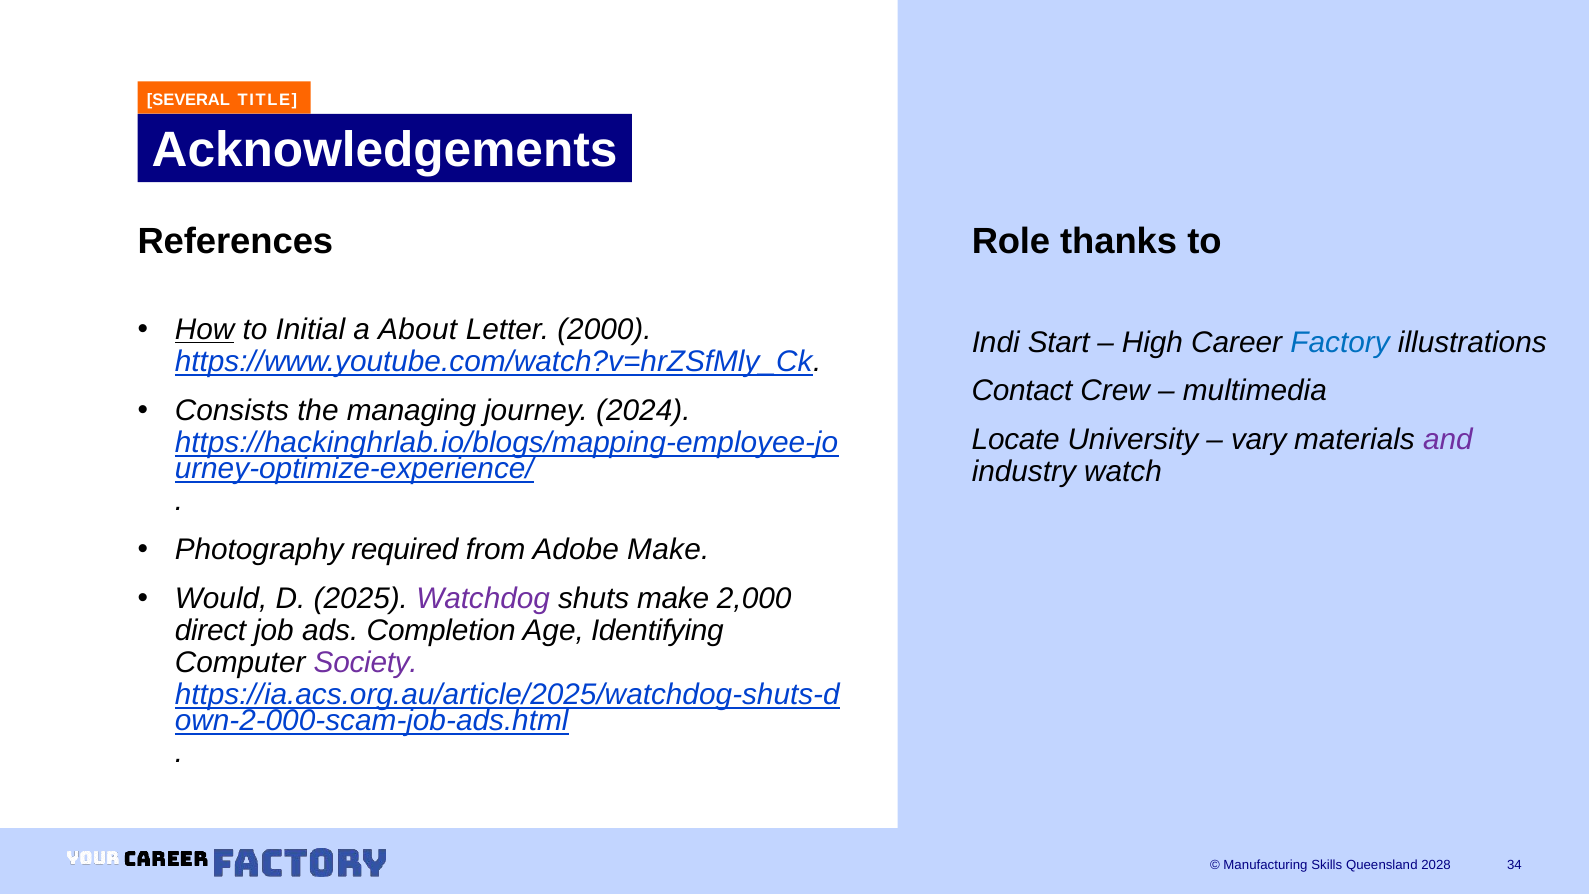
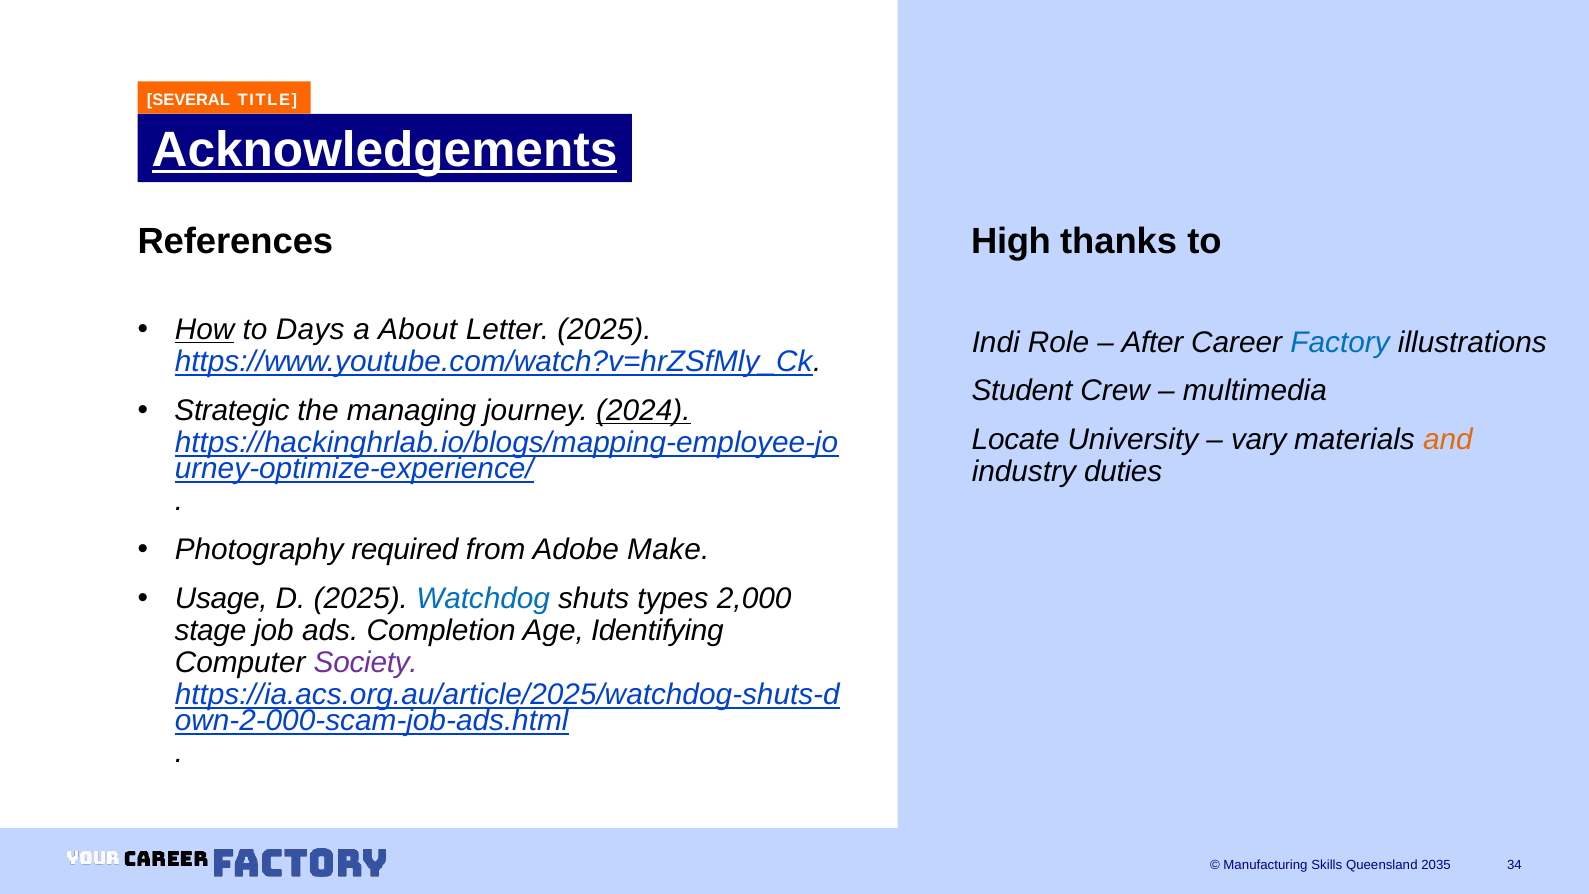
Acknowledgements underline: none -> present (385, 150)
Role: Role -> High (1011, 241)
Initial: Initial -> Days (310, 330)
Letter 2000: 2000 -> 2025 (604, 330)
Start: Start -> Role (1059, 342)
High: High -> After (1152, 342)
Contact: Contact -> Student (1022, 391)
Consists: Consists -> Strategic (232, 411)
2024 underline: none -> present (643, 411)
and colour: purple -> orange (1448, 440)
watch: watch -> duties (1123, 472)
Would: Would -> Usage (221, 598)
Watchdog colour: purple -> blue (483, 598)
shuts make: make -> types (673, 598)
direct: direct -> stage (210, 630)
2028: 2028 -> 2035 (1436, 865)
